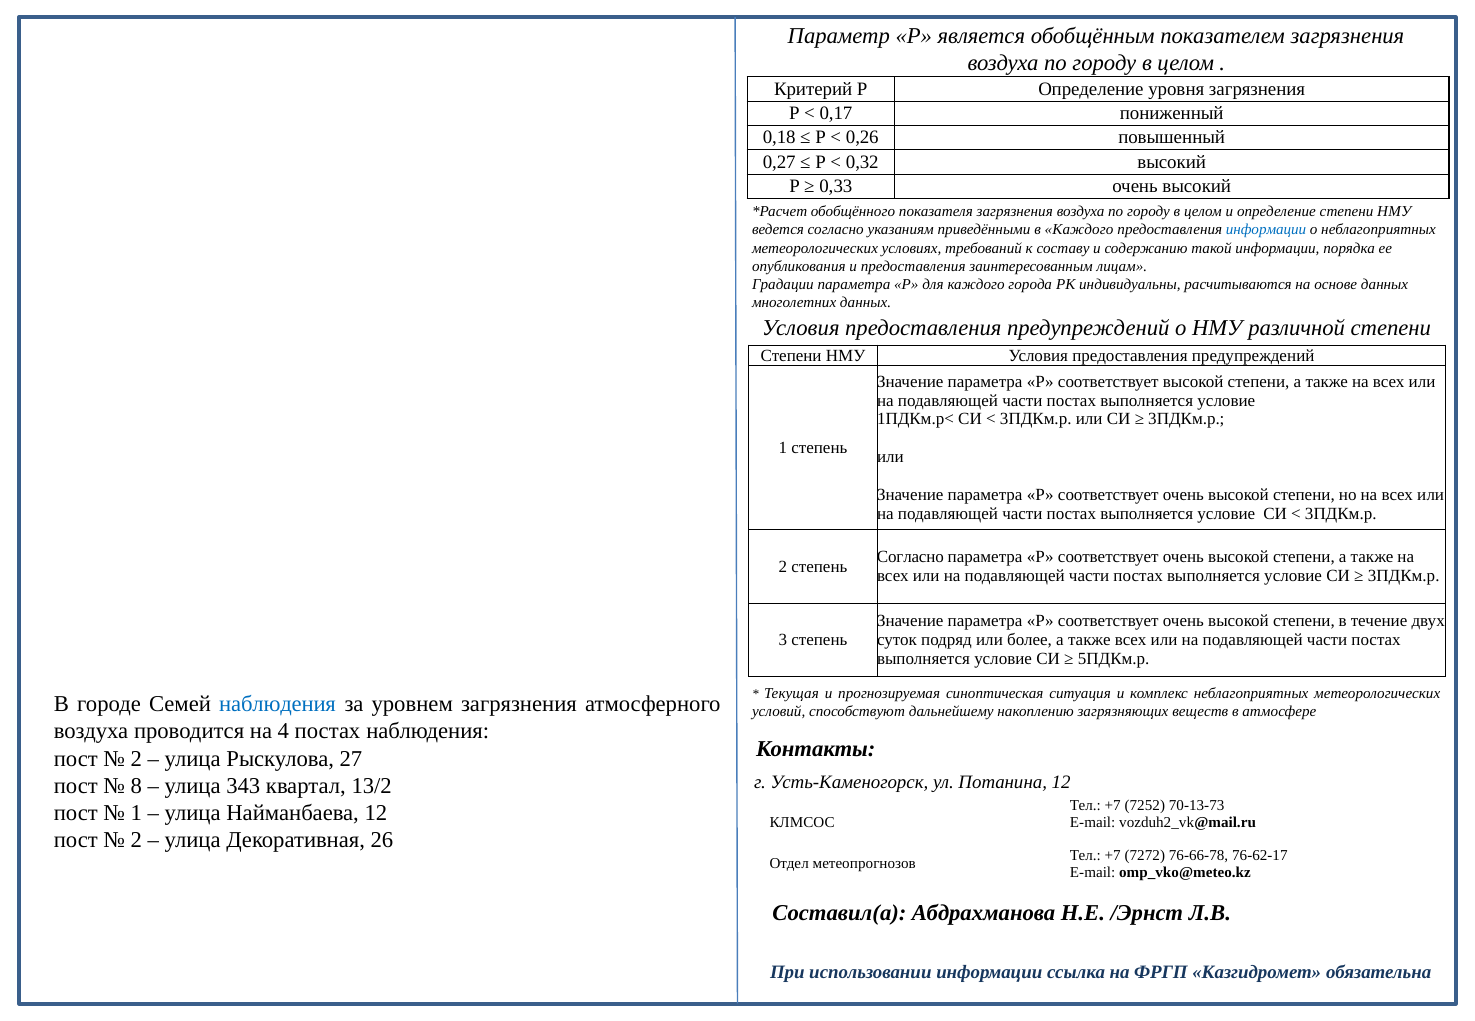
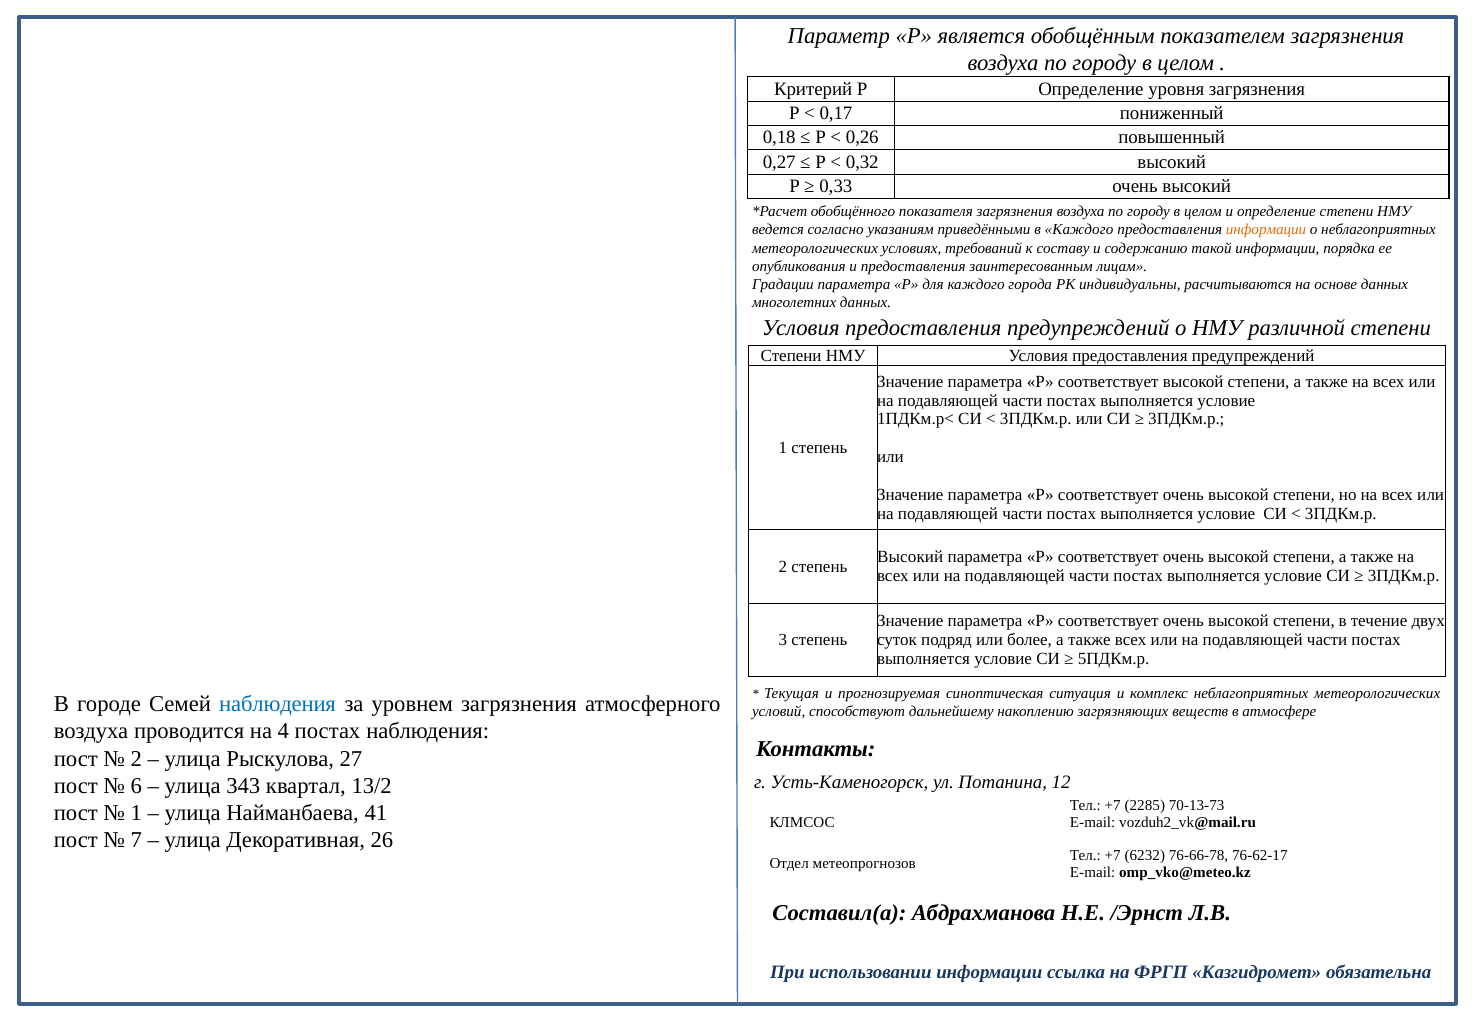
информации colour: blue -> orange (1266, 230)
Согласно: Согласно -> Высокий (910, 557)
8: 8 -> 6 (136, 786)
7252: 7252 -> 2285 (1145, 806)
Найманбаева 12: 12 -> 41 (376, 813)
2: 2 -> 7 (136, 840)
7272: 7272 -> 6232 (1145, 856)
